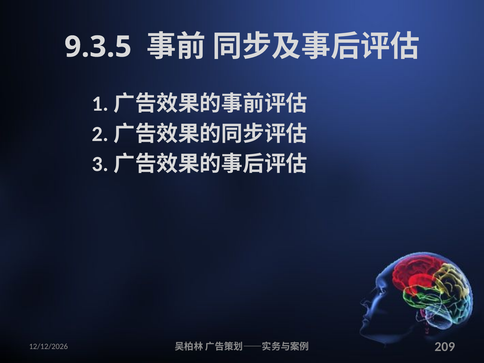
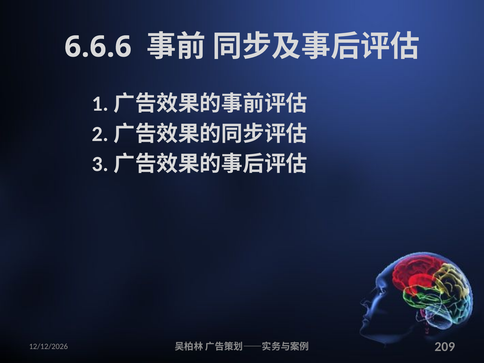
9.3.5: 9.3.5 -> 6.6.6 (98, 47)
